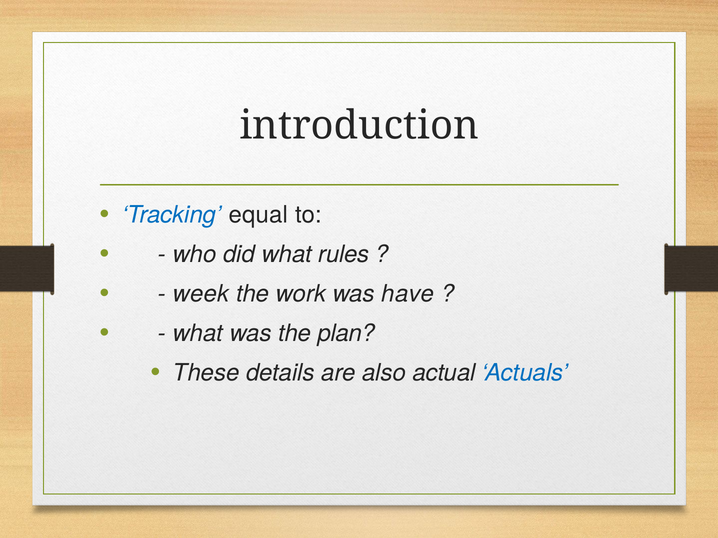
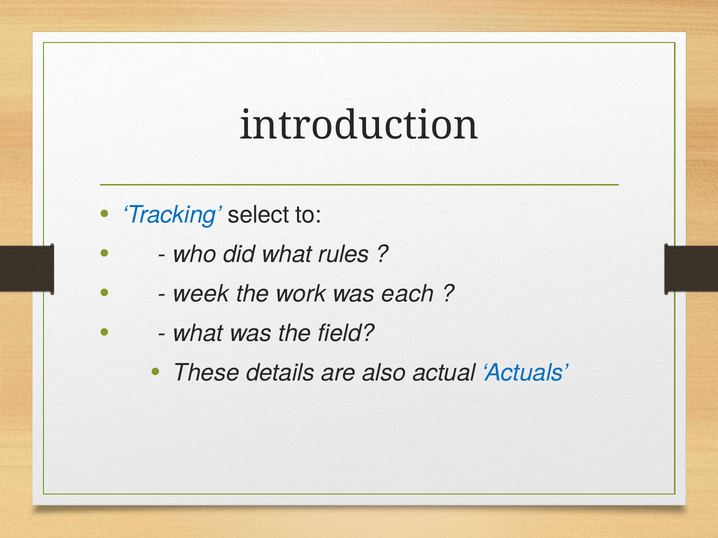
equal: equal -> select (259, 215)
have: have -> each (408, 294)
plan: plan -> field (346, 334)
